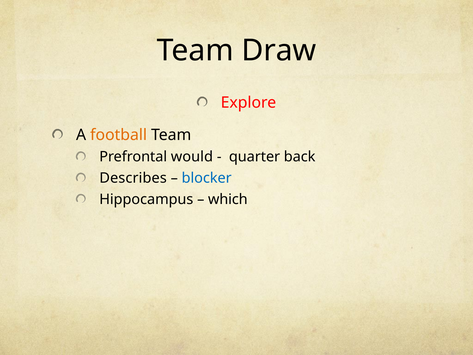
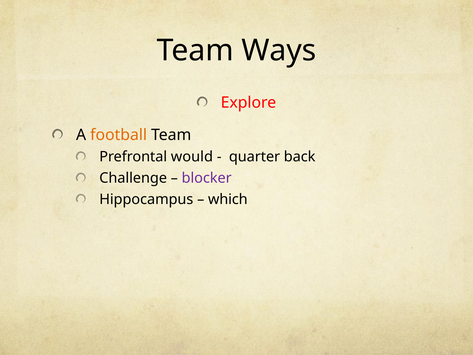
Draw: Draw -> Ways (279, 51)
Describes: Describes -> Challenge (133, 178)
blocker colour: blue -> purple (207, 178)
